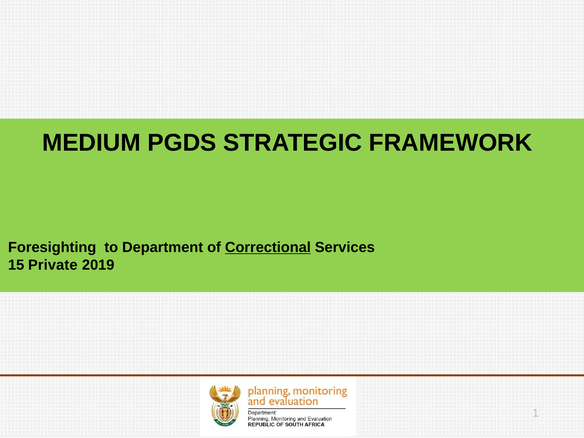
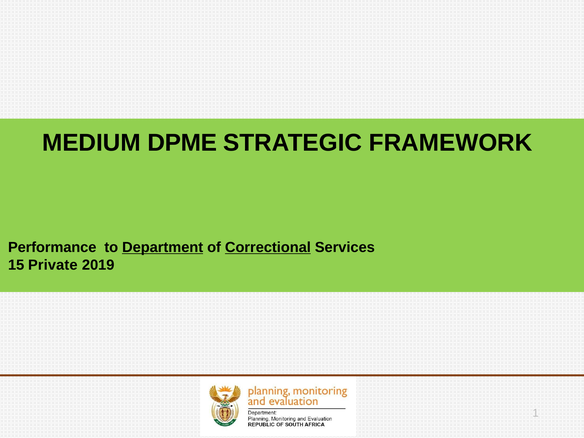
PGDS: PGDS -> DPME (182, 143)
Foresighting: Foresighting -> Performance (52, 247)
Department underline: none -> present (163, 247)
